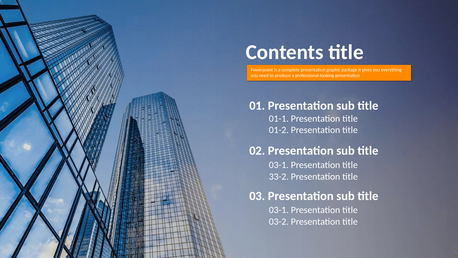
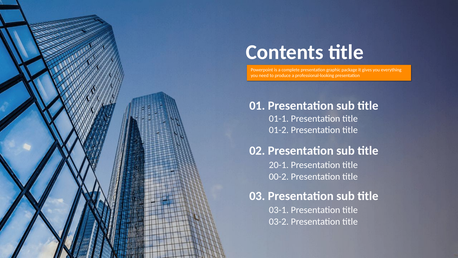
03-1: 03-1 -> 20-1 (279, 165)
33-2: 33-2 -> 00-2 (279, 176)
